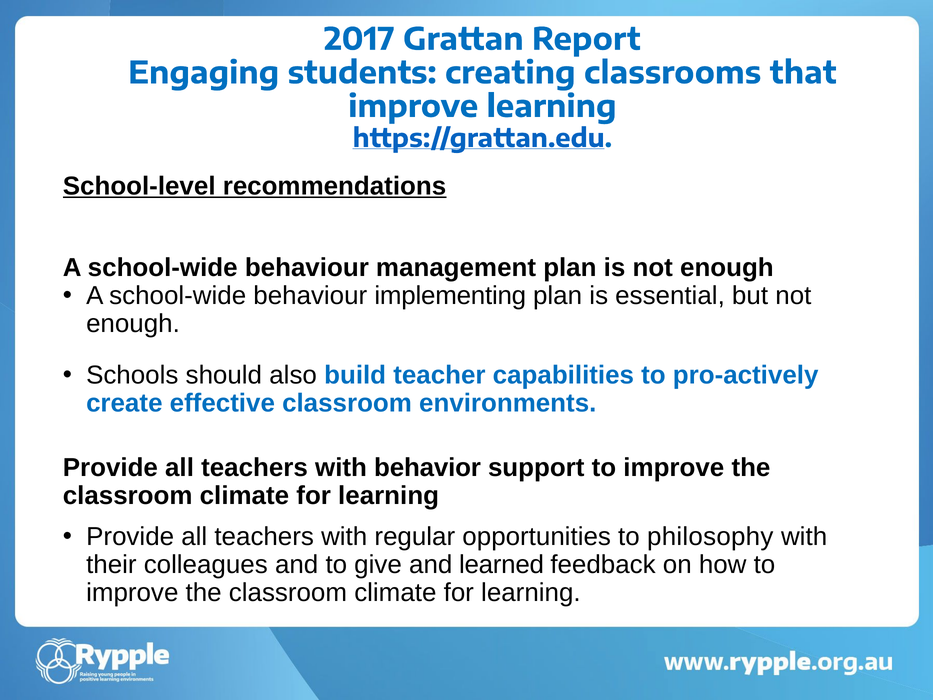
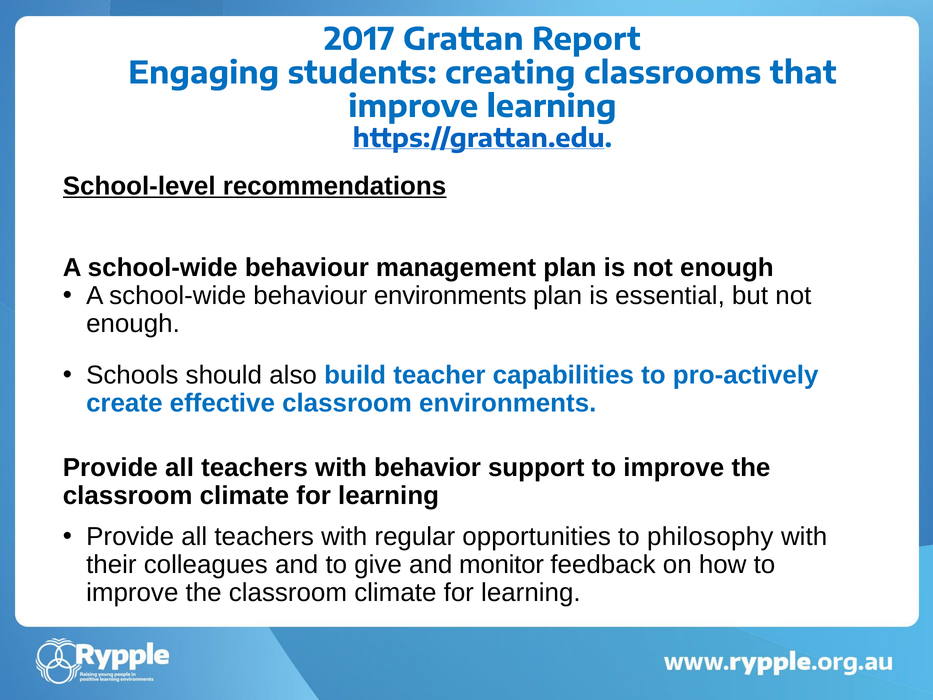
behaviour implementing: implementing -> environments (450, 296)
learned: learned -> monitor (502, 564)
